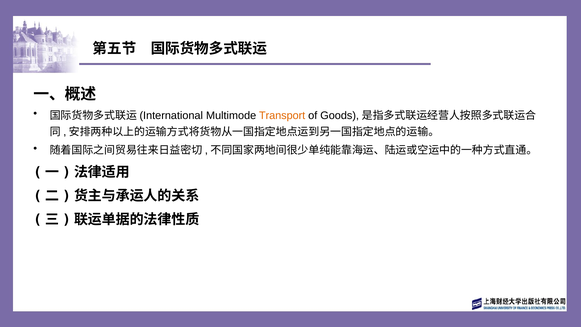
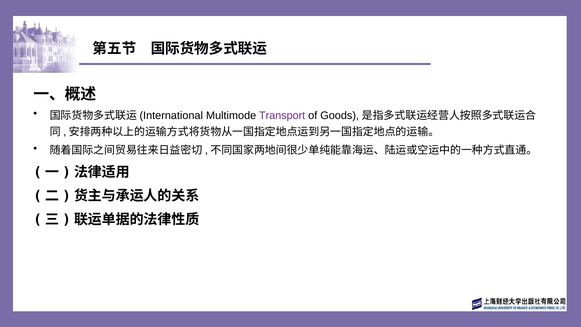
Transport colour: orange -> purple (282, 115)
